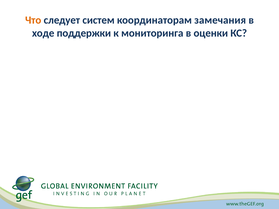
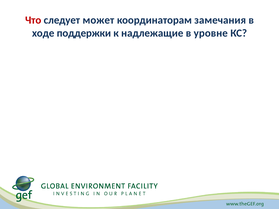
Что colour: orange -> red (33, 20)
систем: систем -> может (98, 20)
мониторинга: мониторинга -> надлежащие (152, 33)
оценки: оценки -> уровне (211, 33)
